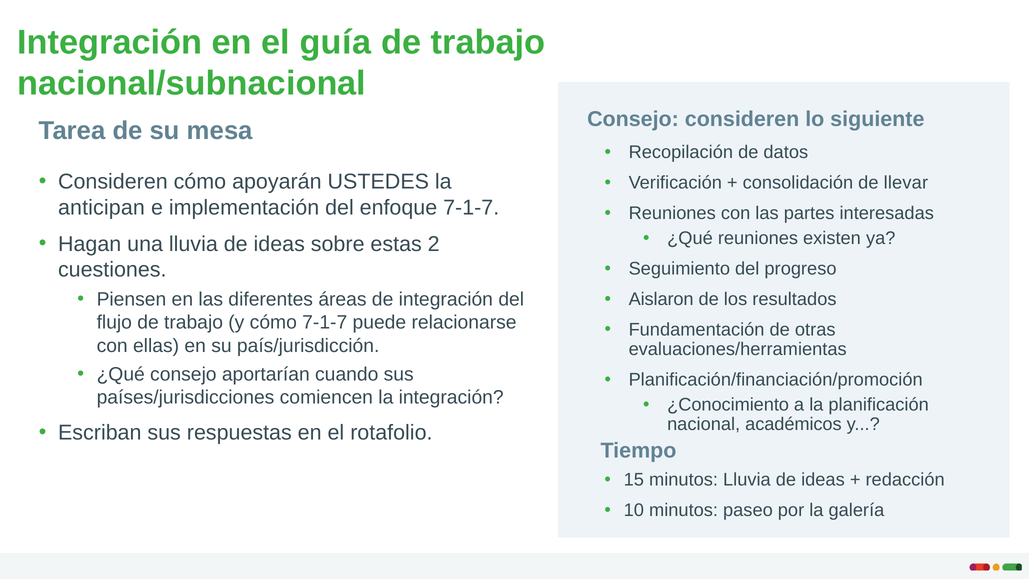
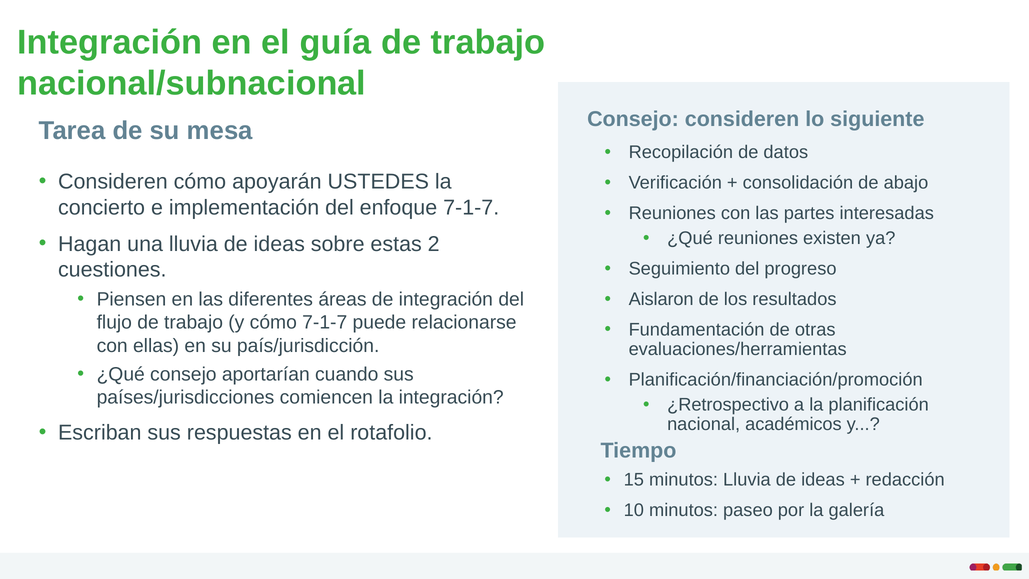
llevar: llevar -> abajo (906, 183)
anticipan: anticipan -> concierto (102, 207)
¿Conocimiento: ¿Conocimiento -> ¿Retrospectivo (728, 405)
